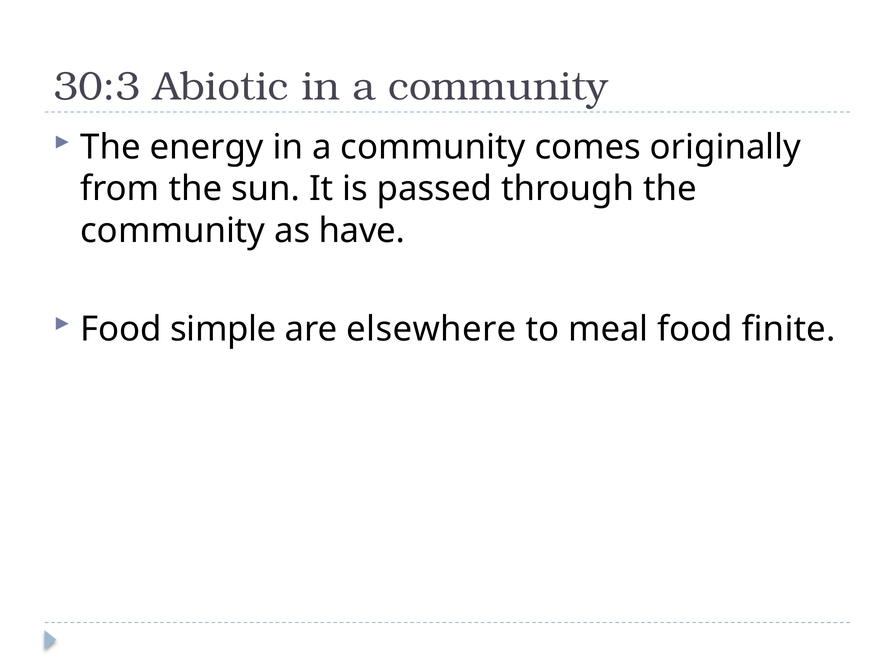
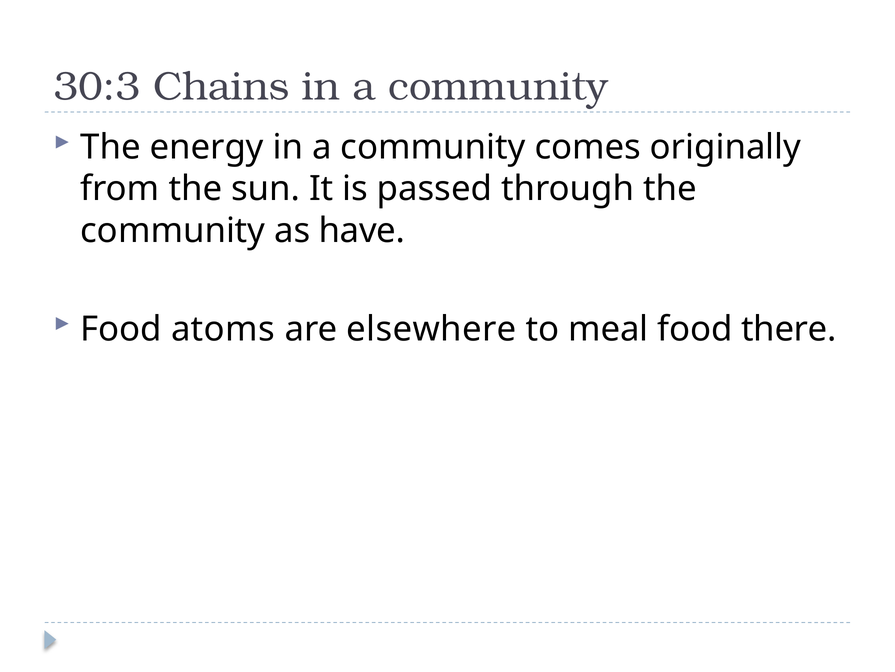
Abiotic: Abiotic -> Chains (221, 86)
simple: simple -> atoms (223, 329)
finite: finite -> there (789, 329)
